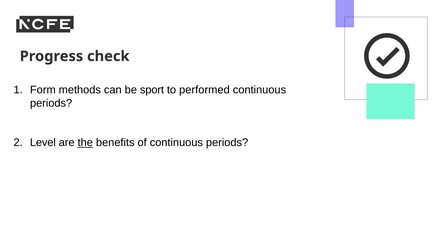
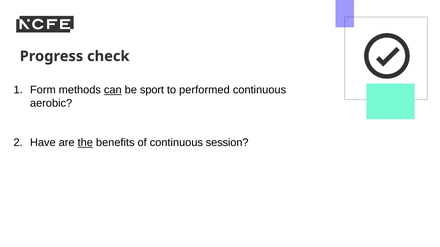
can underline: none -> present (113, 90)
periods: periods -> aerobic (51, 103)
Level: Level -> Have (43, 143)
of continuous periods: periods -> session (227, 143)
